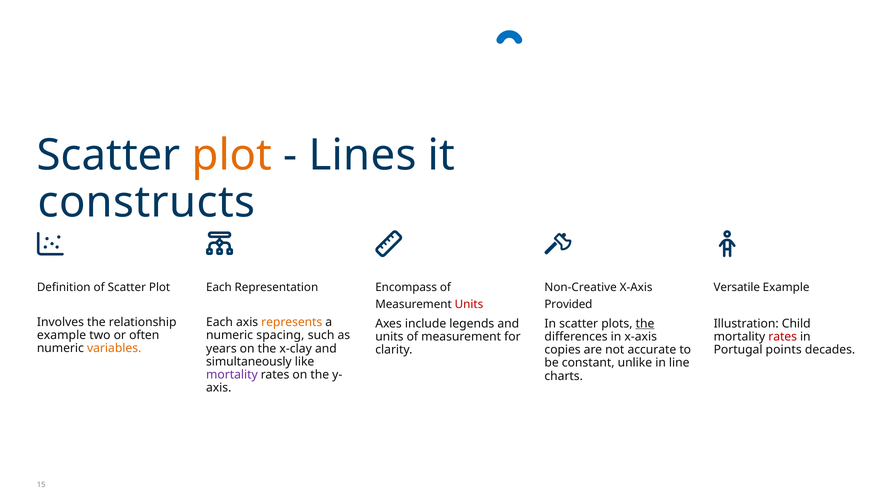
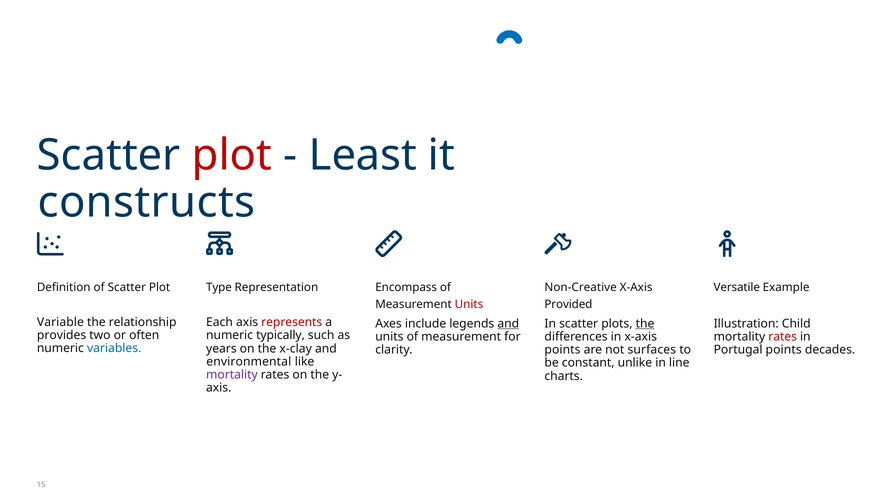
plot colour: orange -> red (232, 155)
Lines: Lines -> Least (363, 155)
Each: Each -> Type (219, 288)
Involves: Involves -> Variable (60, 322)
represents colour: orange -> red (292, 322)
and underline: none -> present (508, 324)
example: example -> provides (62, 335)
spacing: spacing -> typically (281, 335)
variables colour: orange -> blue (114, 348)
copies: copies -> points (562, 350)
accurate: accurate -> surfaces (652, 350)
simultaneously: simultaneously -> environmental (249, 362)
